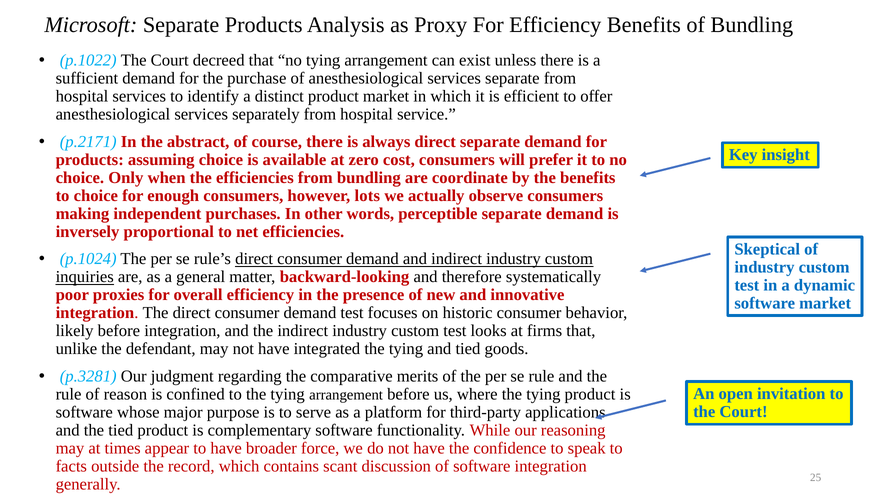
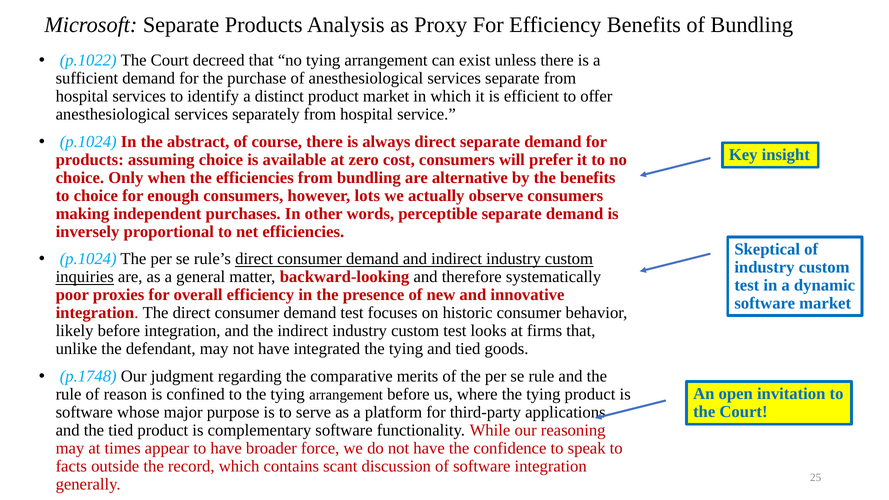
p.2171: p.2171 -> p.1024 (88, 142)
coordinate: coordinate -> alternative (470, 178)
p.3281: p.3281 -> p.1748 (88, 376)
